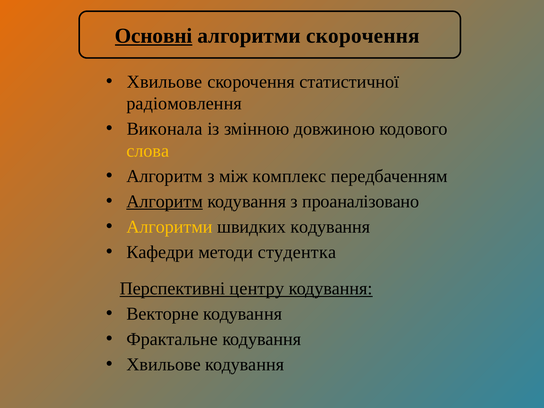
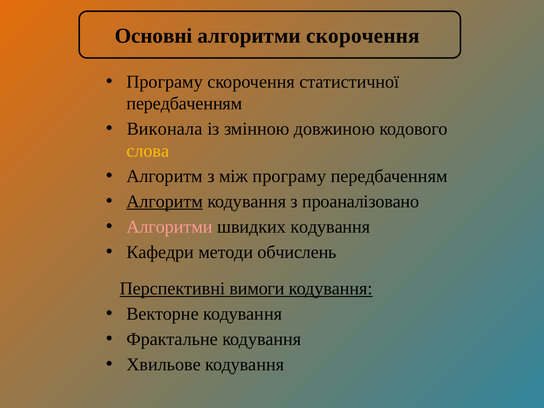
Основні underline: present -> none (154, 36)
Хвильове: Хвильове -> Програму (165, 82)
радіомовлення: радіомовлення -> передбаченням (184, 104)
між комплекс: комплекс -> програму (289, 176)
Алгоритми colour: yellow -> pink (170, 227)
студентка: студентка -> обчислень (297, 252)
центру: центру -> вимоги (257, 288)
